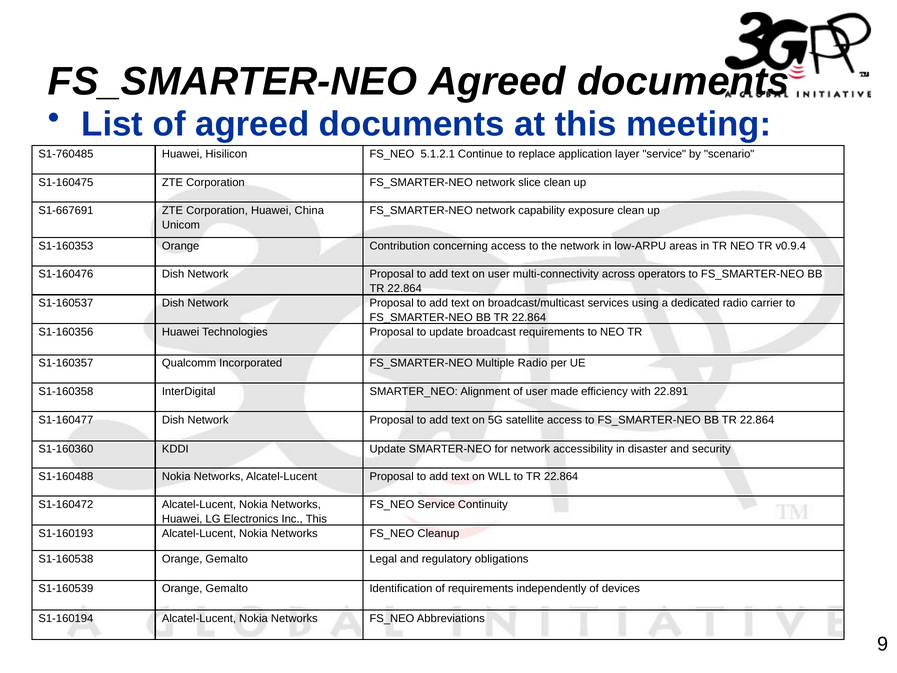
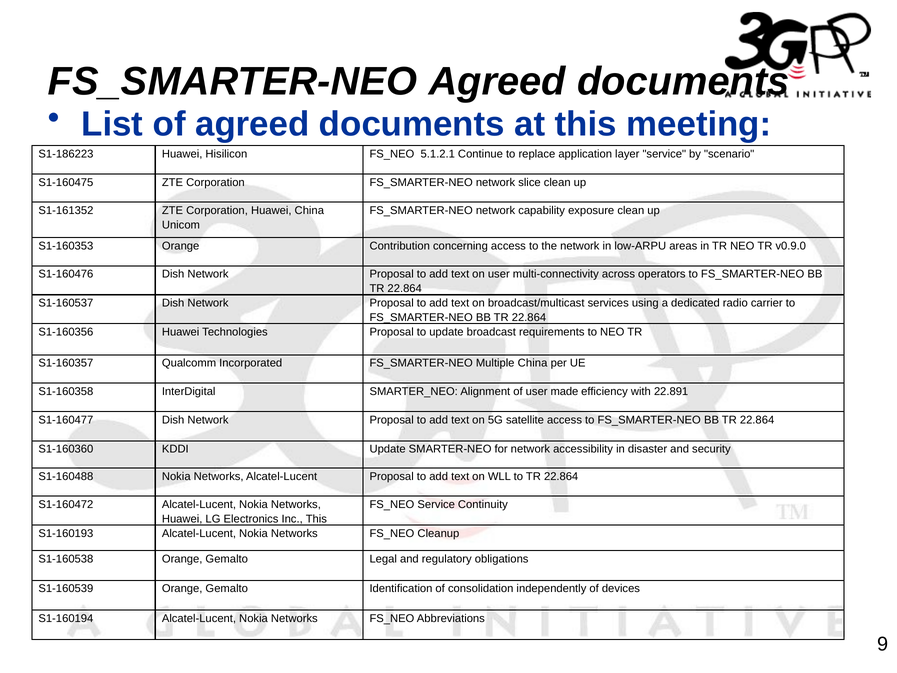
S1-760485: S1-760485 -> S1-186223 (66, 154)
S1-667691: S1-667691 -> S1-161352 (66, 210)
v0.9.4: v0.9.4 -> v0.9.0 (791, 246)
Multiple Radio: Radio -> China (533, 363)
of requirements: requirements -> consolidation (481, 588)
